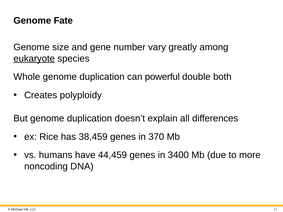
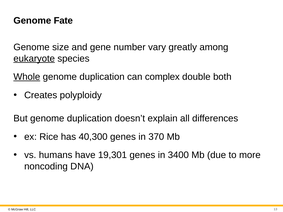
Whole underline: none -> present (27, 77)
powerful: powerful -> complex (162, 77)
38,459: 38,459 -> 40,300 (93, 137)
44,459: 44,459 -> 19,301 (113, 155)
